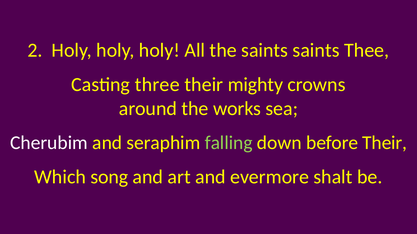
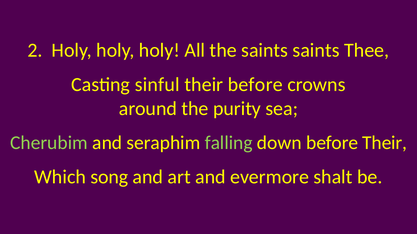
three: three -> sinful (157, 85)
their mighty: mighty -> before (255, 85)
works: works -> purity (237, 109)
Cherubim colour: white -> light green (49, 143)
